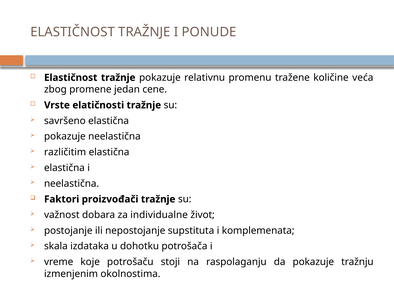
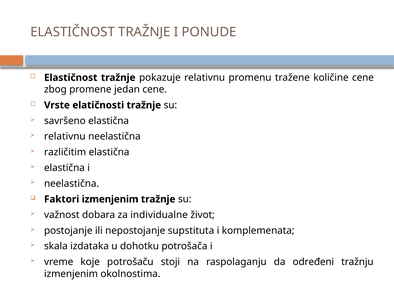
količine veća: veća -> cene (363, 77)
pokazuje: pokazuje -> relativnu (65, 136)
Faktori proizvođači: proizvođači -> izmenjenim (110, 199)
da pokazuje: pokazuje -> određeni (313, 261)
